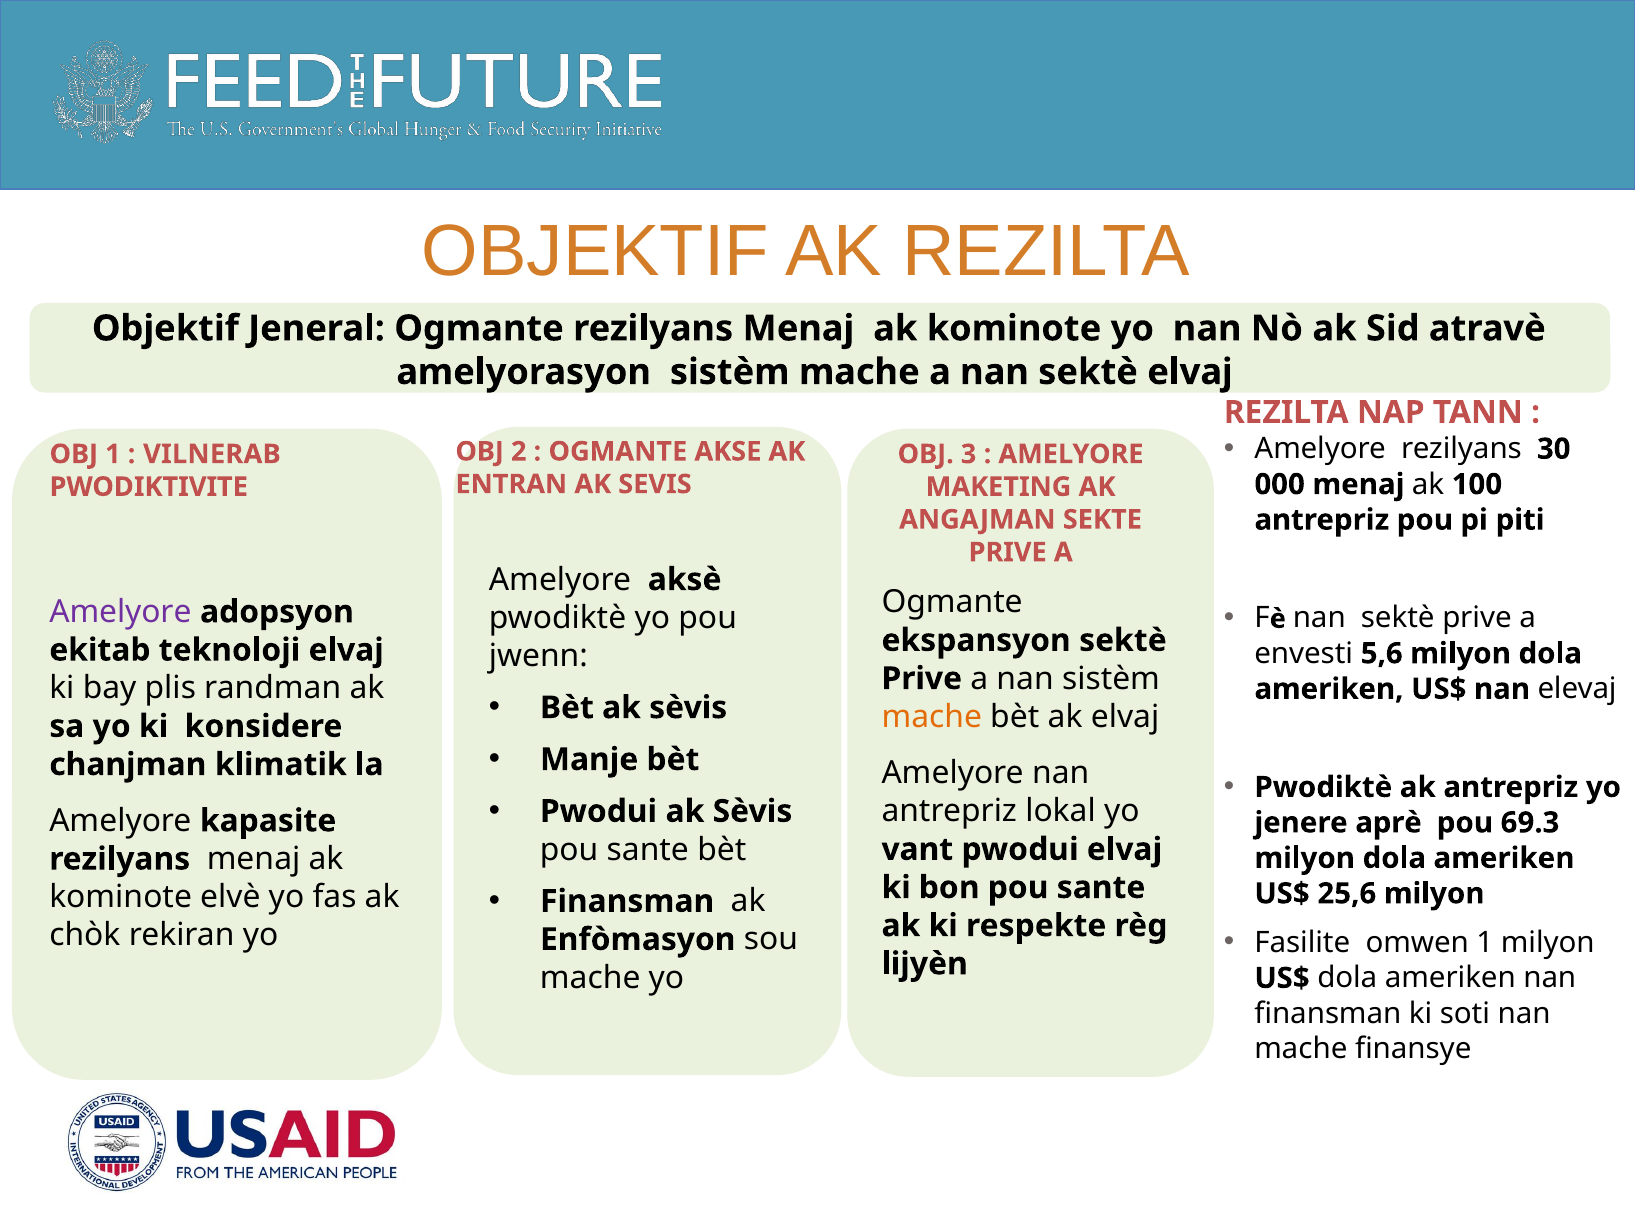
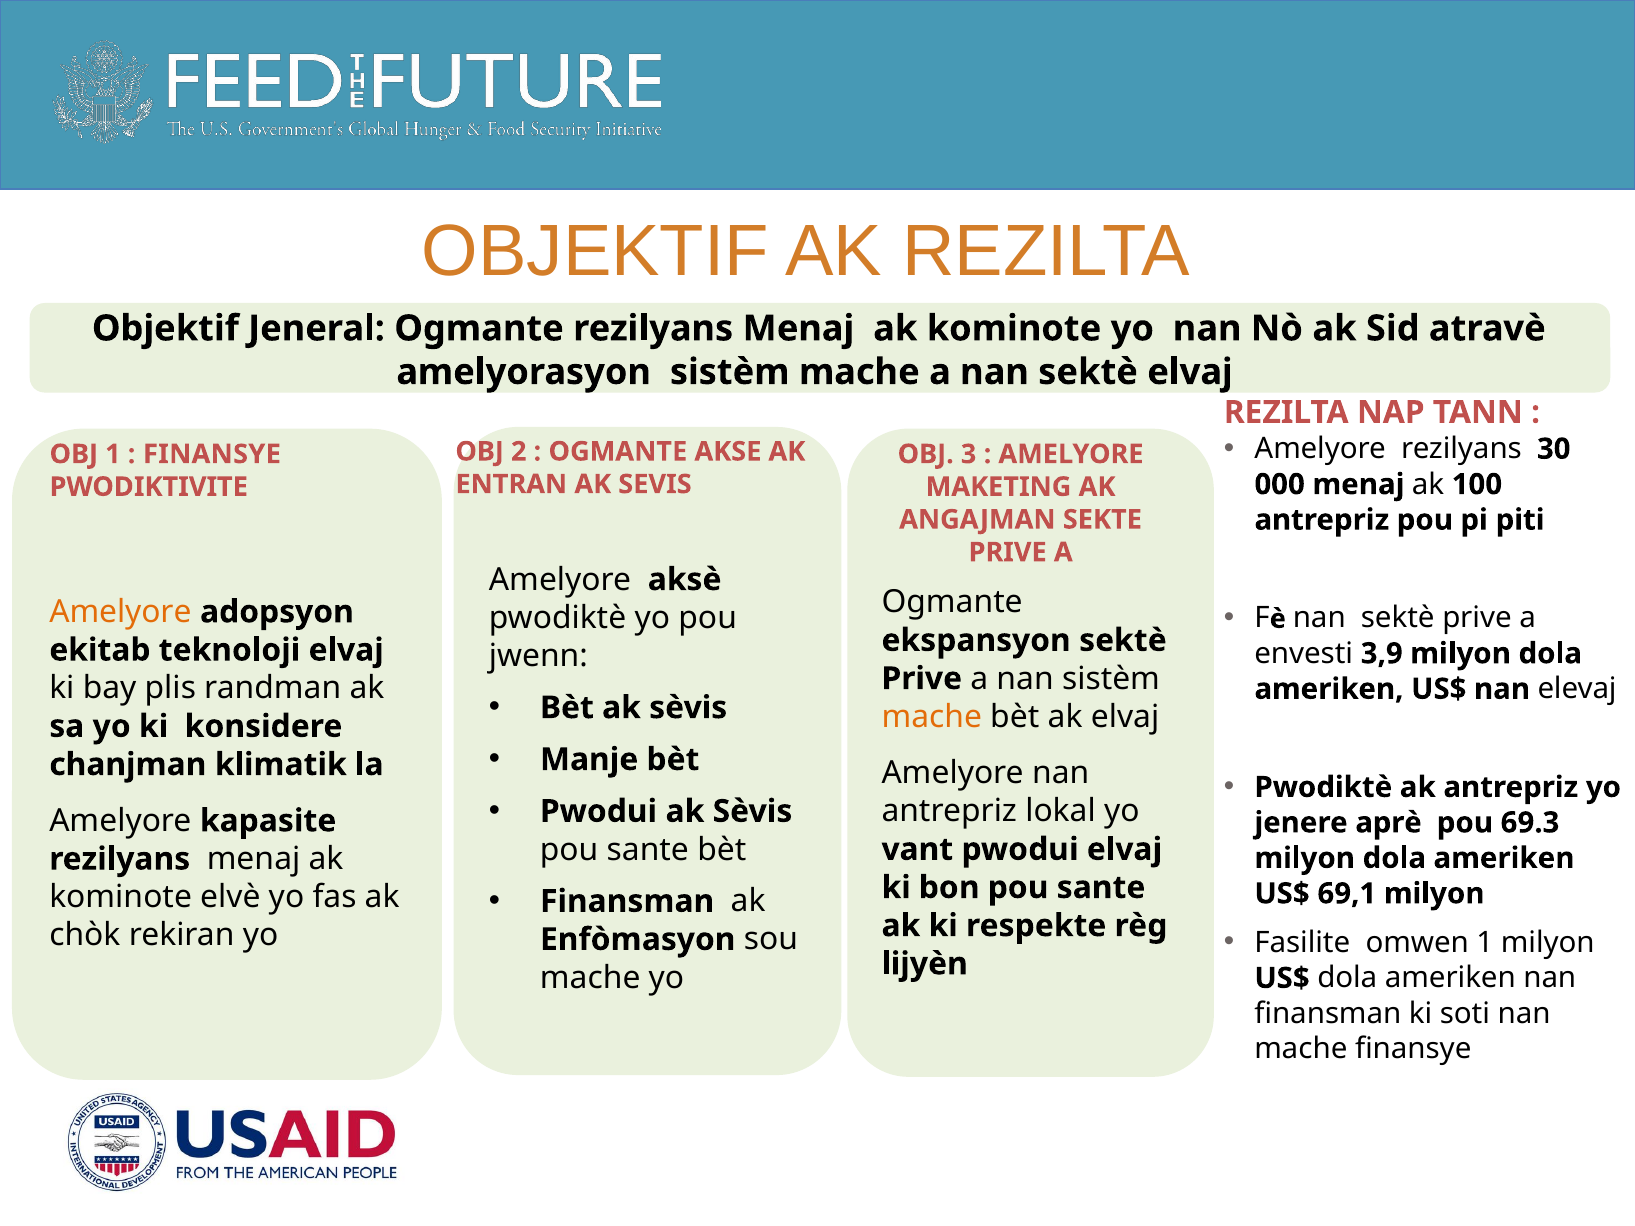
VILNERAB: VILNERAB -> FINANSYE (212, 454)
Amelyore colour: purple -> orange (120, 612)
5,6: 5,6 -> 3,9 (1382, 654)
25,6: 25,6 -> 69,1 (1347, 894)
